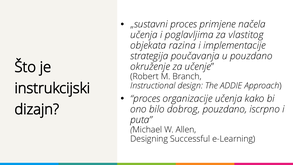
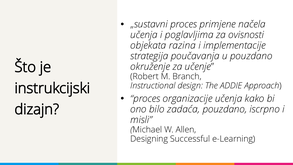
vlastitog: vlastitog -> ovisnosti (246, 35)
dobrog: dobrog -> zadaća (184, 109)
puta: puta -> misli (141, 120)
